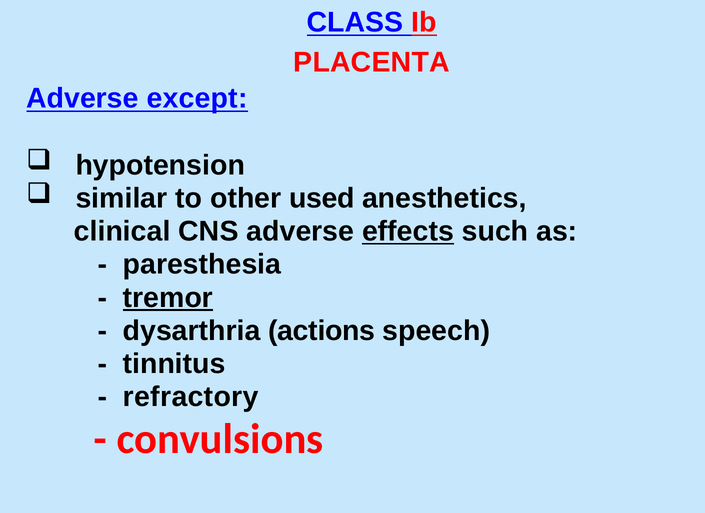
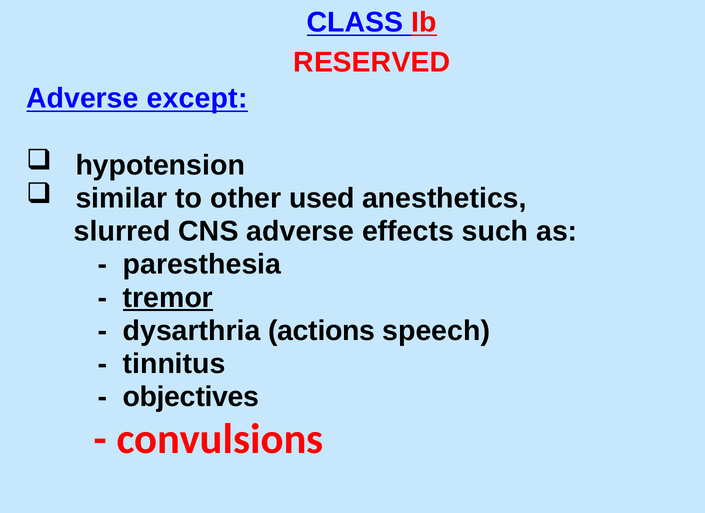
PLACENTA: PLACENTA -> RESERVED (372, 62)
clinical: clinical -> slurred (122, 231)
effects underline: present -> none (408, 231)
refractory: refractory -> objectives (191, 397)
